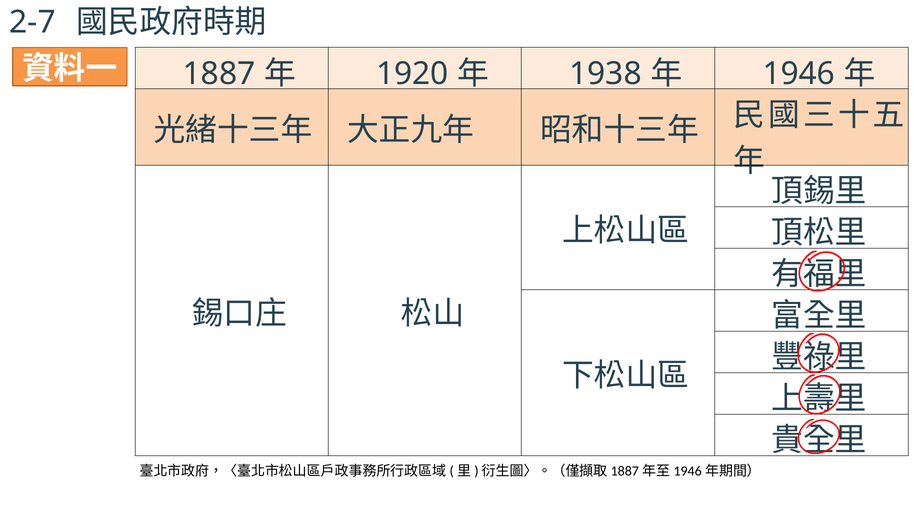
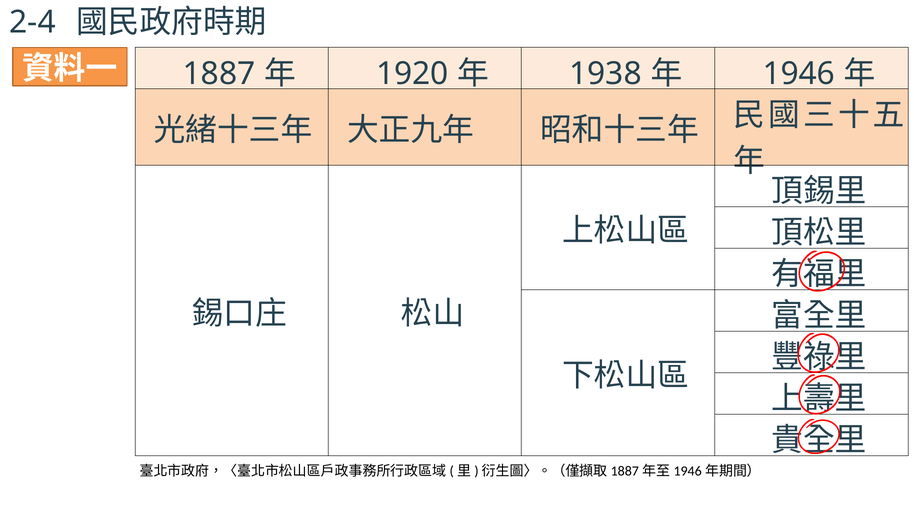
2-7: 2-7 -> 2-4 (33, 22)
